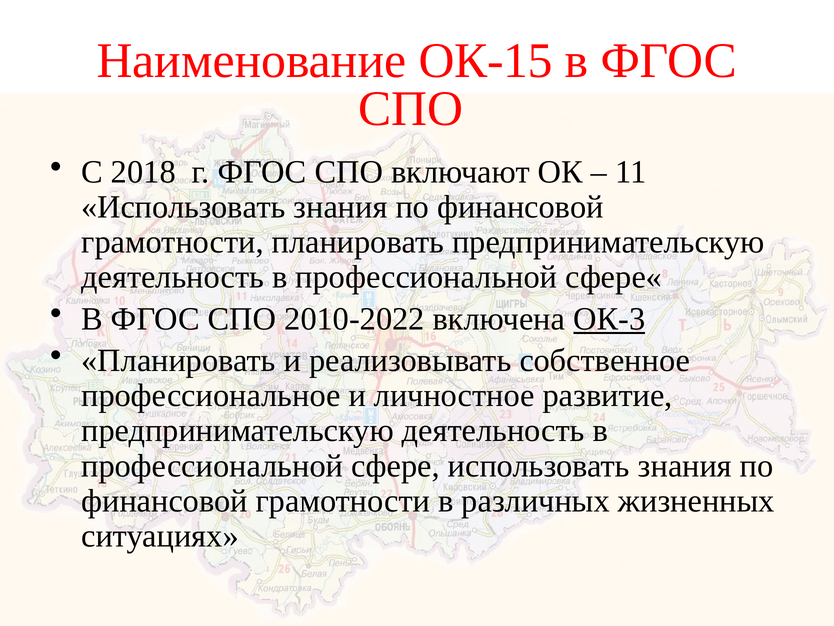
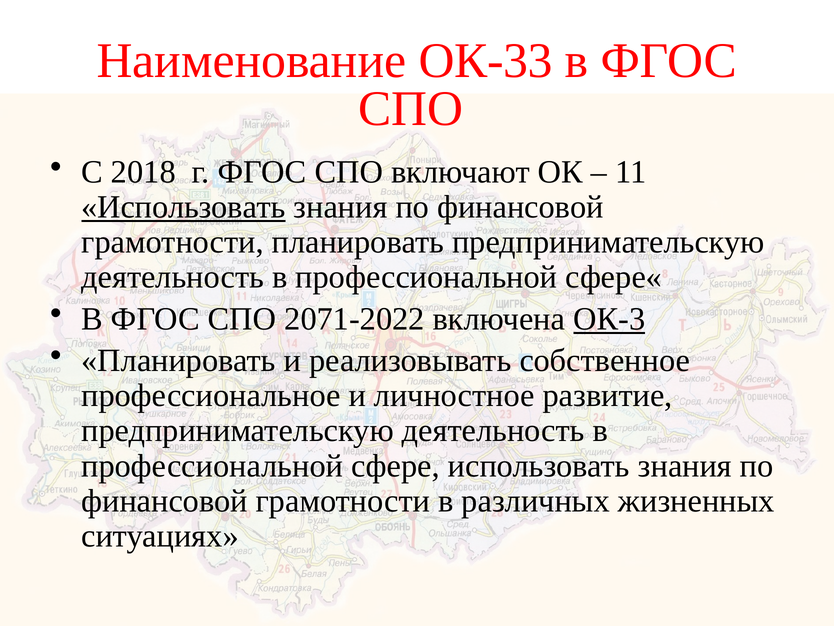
ОК-15: ОК-15 -> ОК-33 (486, 61)
Использовать underline: none -> present (183, 207)
2010-2022: 2010-2022 -> 2071-2022 (354, 319)
